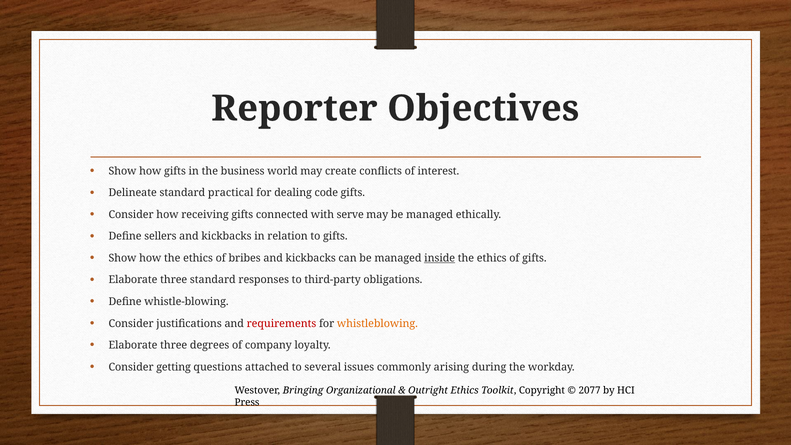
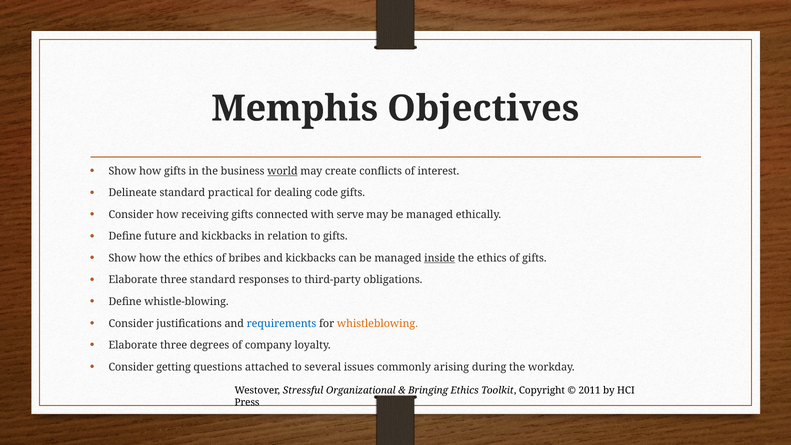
Reporter: Reporter -> Memphis (295, 109)
world underline: none -> present (282, 171)
sellers: sellers -> future (160, 236)
requirements colour: red -> blue (281, 323)
Bringing: Bringing -> Stressful (303, 390)
Outright: Outright -> Bringing (428, 390)
2077: 2077 -> 2011 (590, 390)
